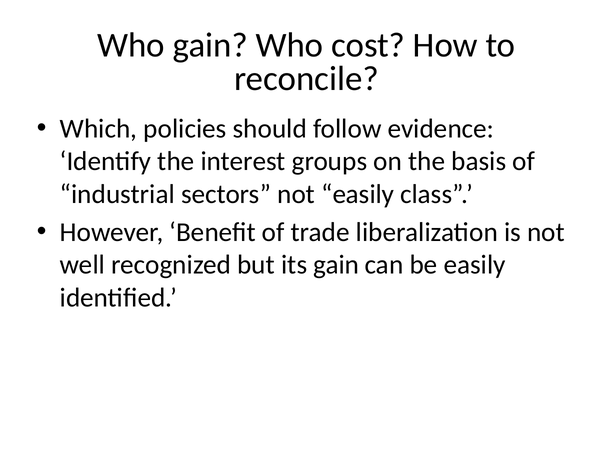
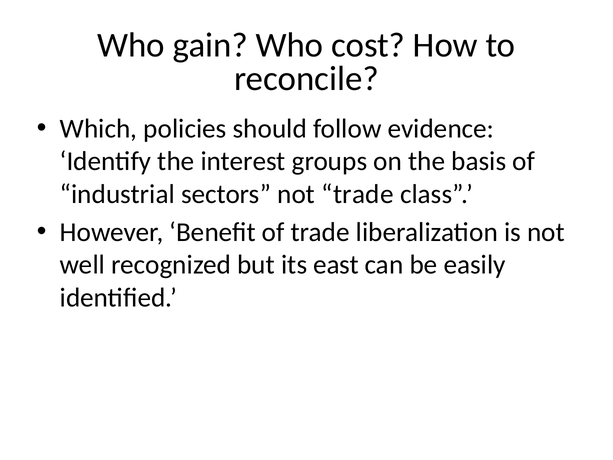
not easily: easily -> trade (357, 194)
its gain: gain -> east (336, 265)
